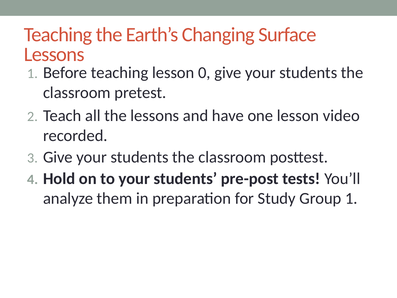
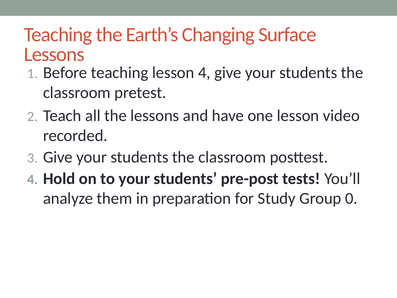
lesson 0: 0 -> 4 (204, 73)
Group 1: 1 -> 0 (351, 198)
